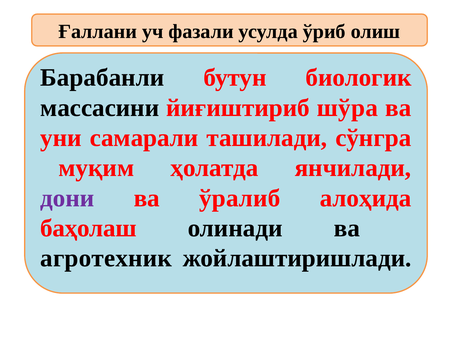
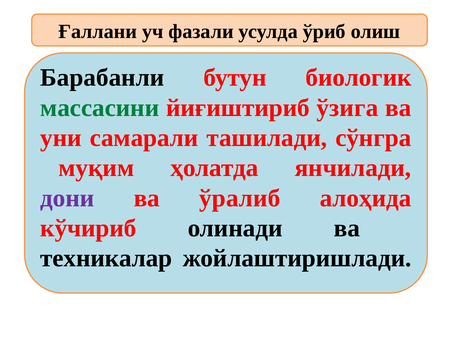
массасини colour: black -> green (100, 108)
шўра: шўра -> ўзига (347, 108)
баҳолаш: баҳолаш -> кўчириб (88, 228)
агротехник: агротехник -> техникалар (106, 258)
